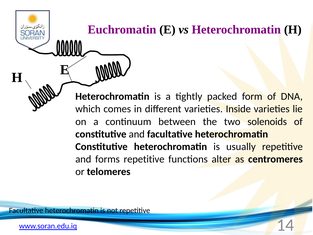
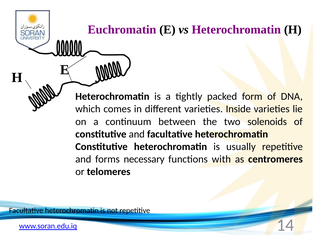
forms repetitive: repetitive -> necessary (144, 159)
alter: alter -> with (221, 159)
